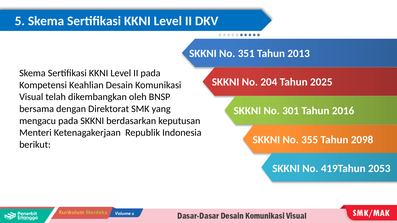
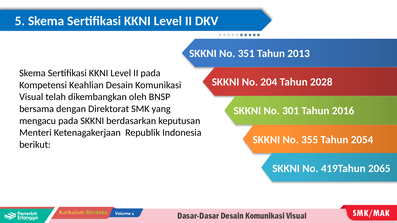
2025: 2025 -> 2028 (321, 82)
2098: 2098 -> 2054 (362, 140)
2053: 2053 -> 2065 (379, 169)
